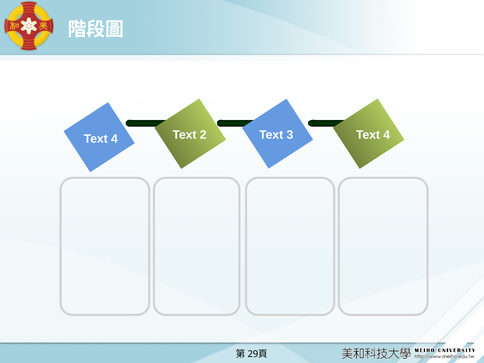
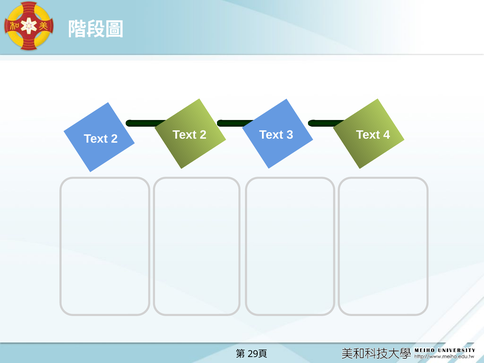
4: 4 -> 2 (114, 139)
